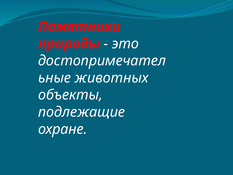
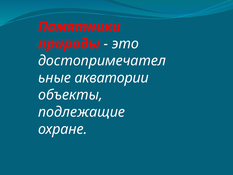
животных: животных -> акватории (112, 78)
